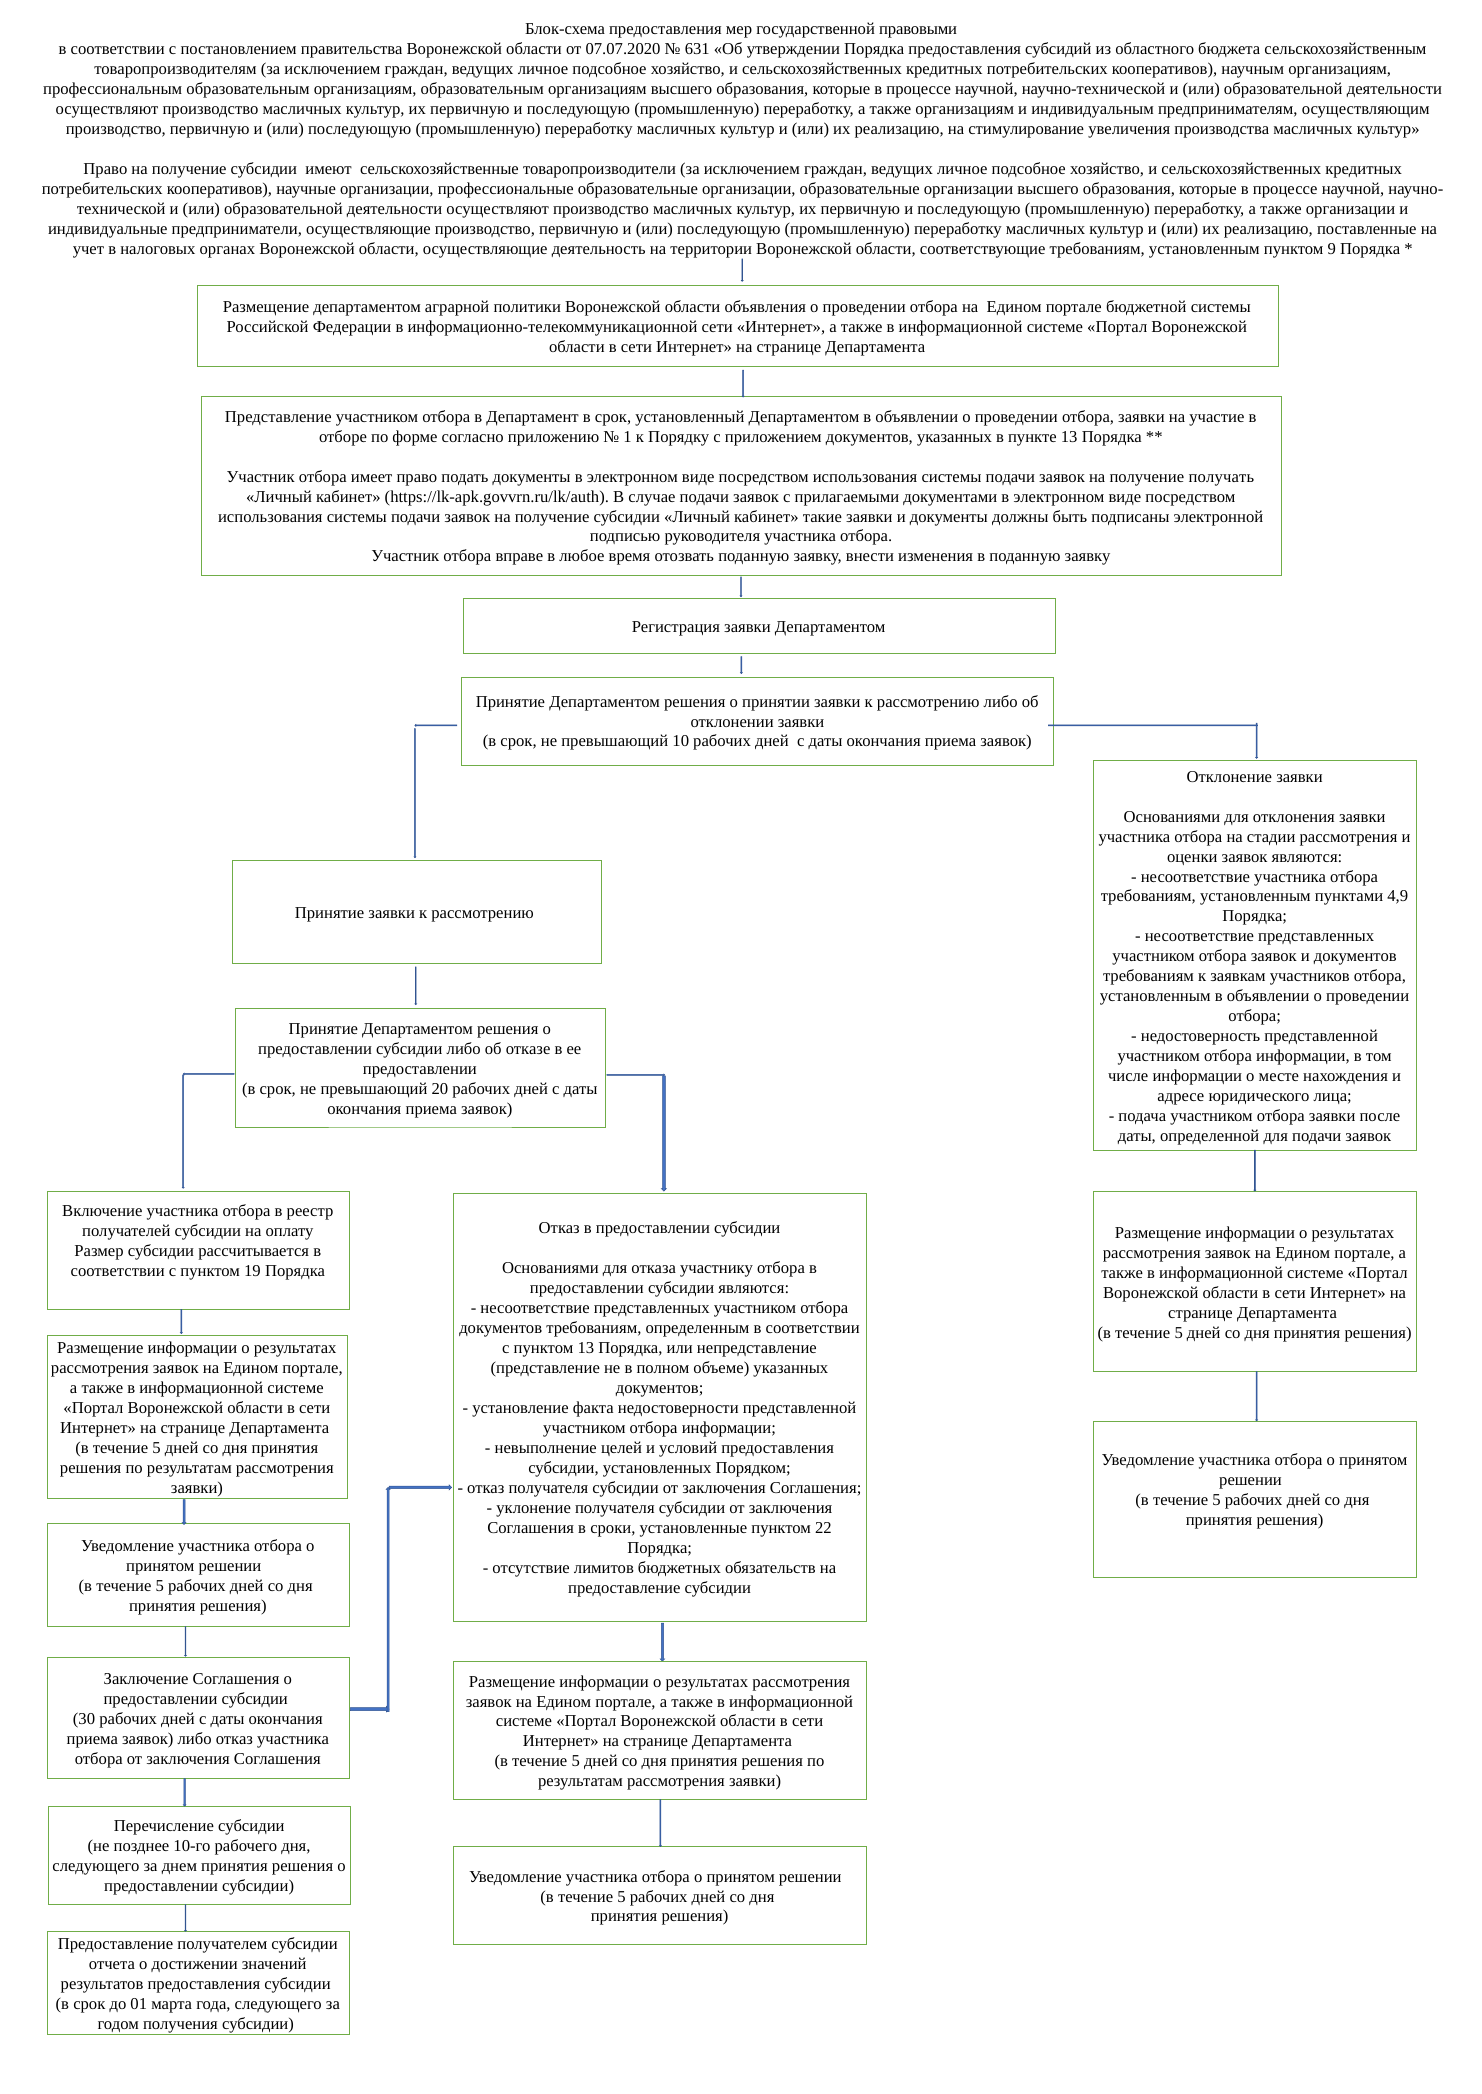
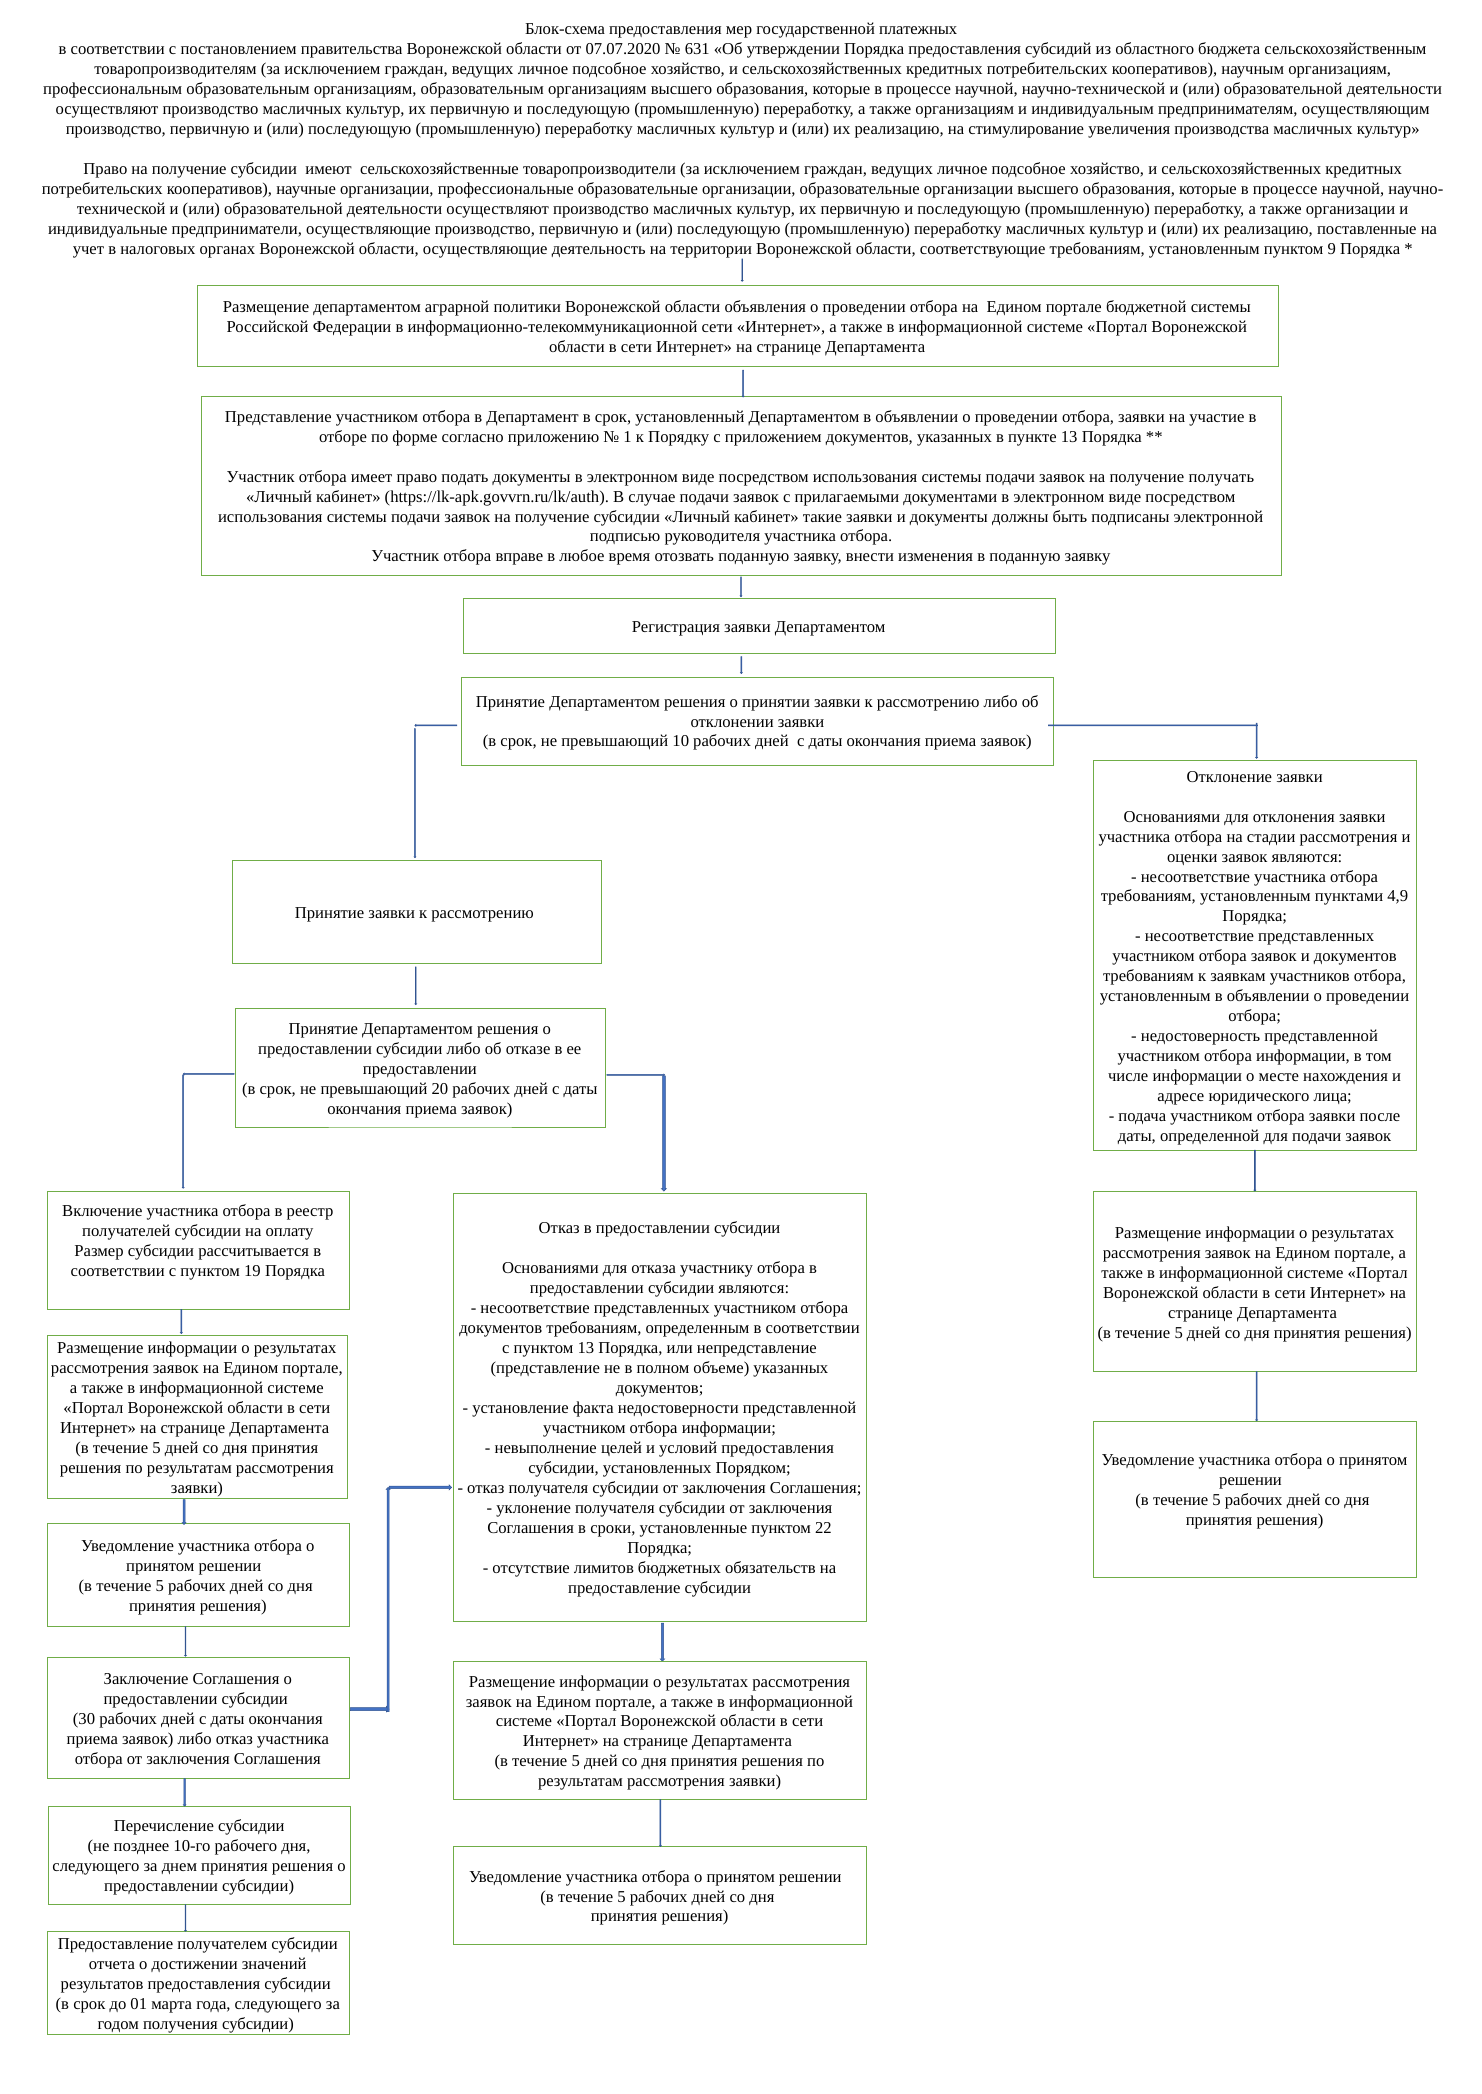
правовыми: правовыми -> платежных (918, 29)
